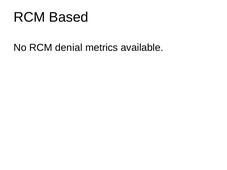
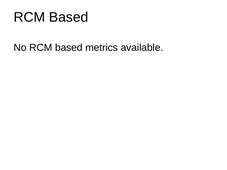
No RCM denial: denial -> based (69, 48)
